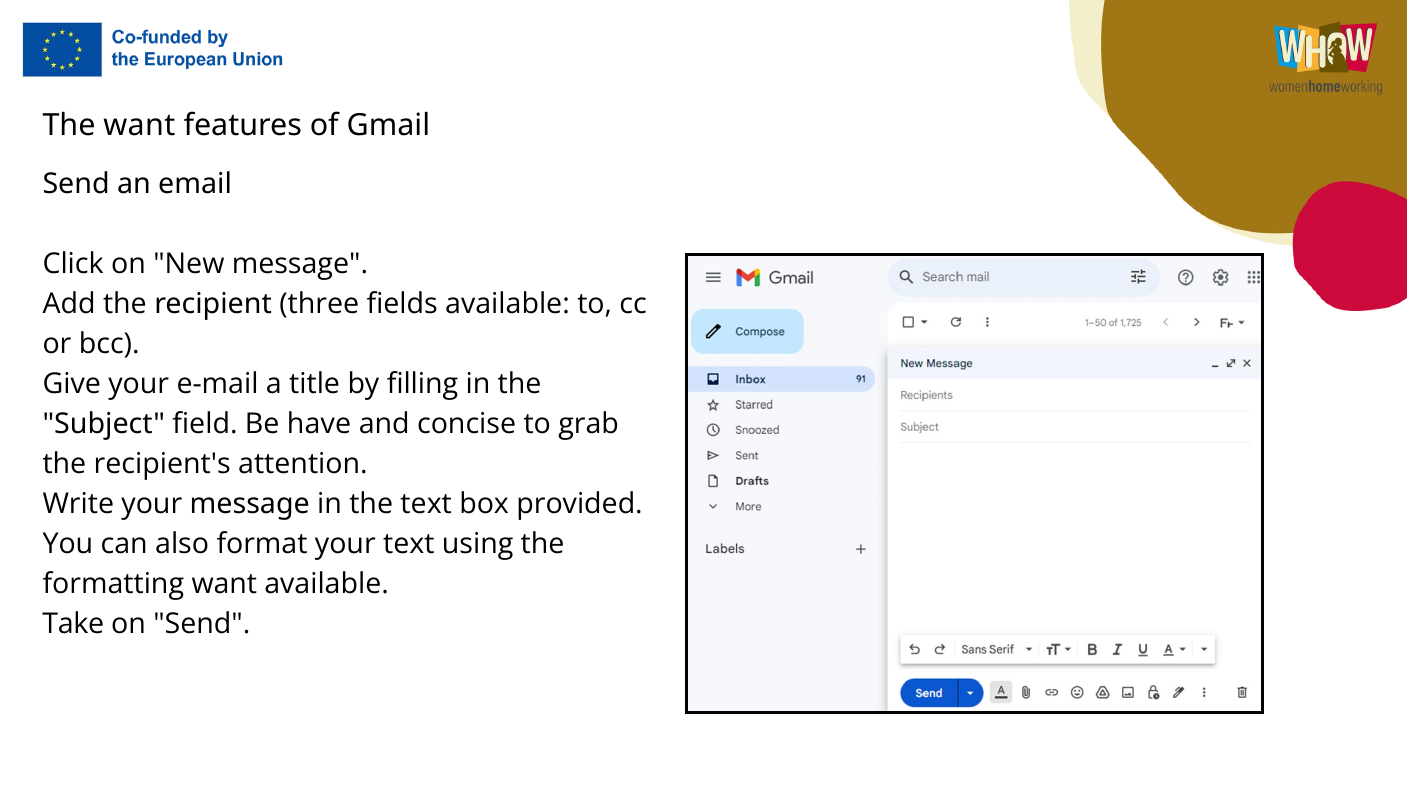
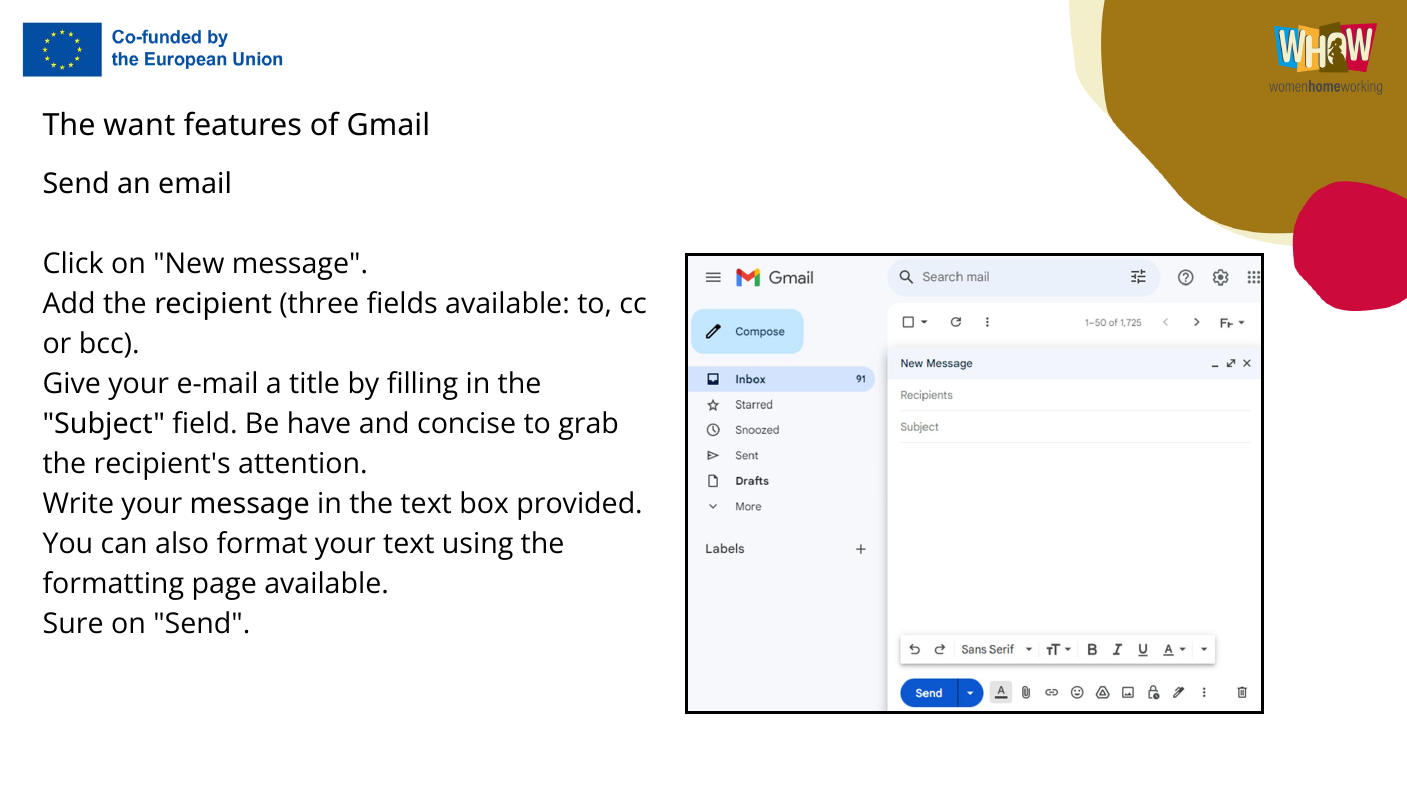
formatting want: want -> page (224, 584)
Take: Take -> Sure (73, 624)
